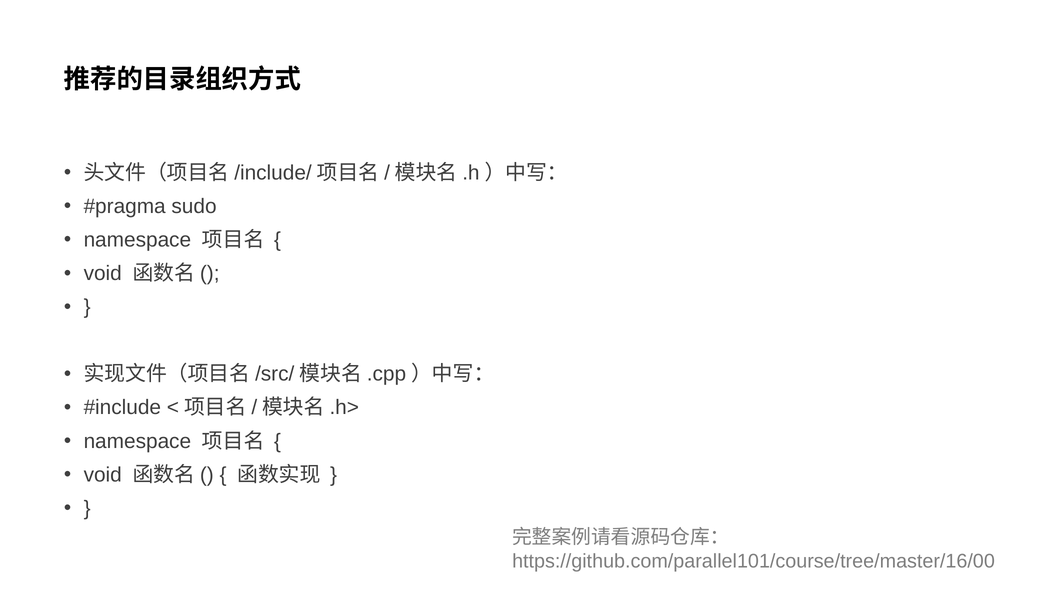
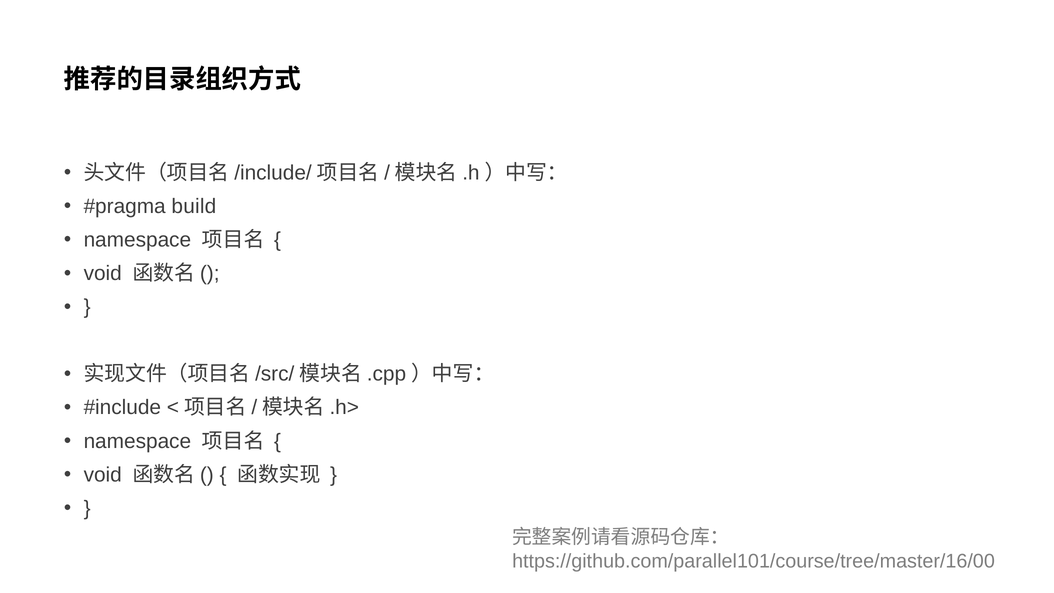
sudo: sudo -> build (194, 206)
